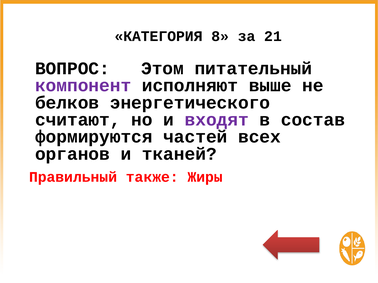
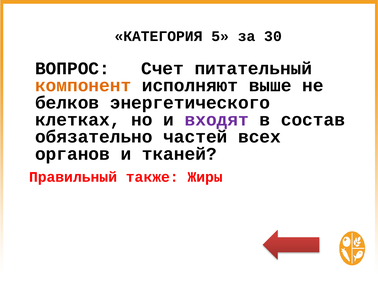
8: 8 -> 5 (220, 36)
21: 21 -> 30 (273, 36)
Этом: Этом -> Счет (162, 69)
компонент colour: purple -> orange (83, 86)
считают: считают -> клетках (78, 120)
формируются: формируются -> обязательно (94, 137)
